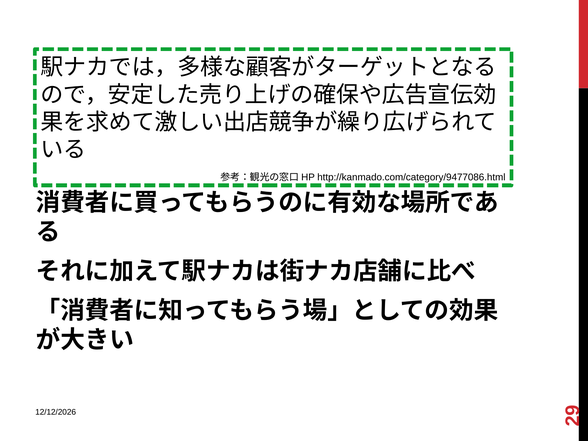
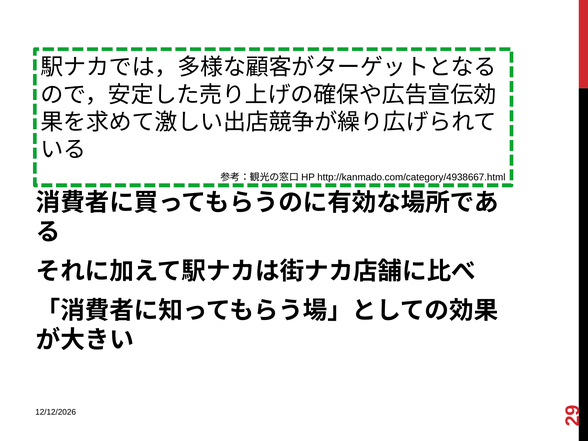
http://kanmado.com/category/9477086.html: http://kanmado.com/category/9477086.html -> http://kanmado.com/category/4938667.html (411, 177)
